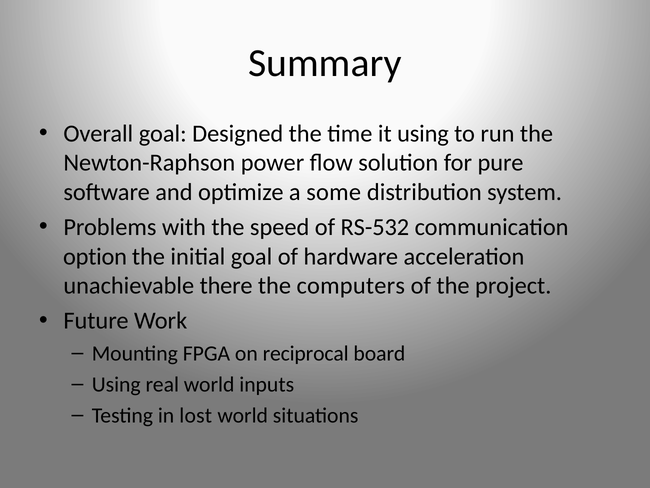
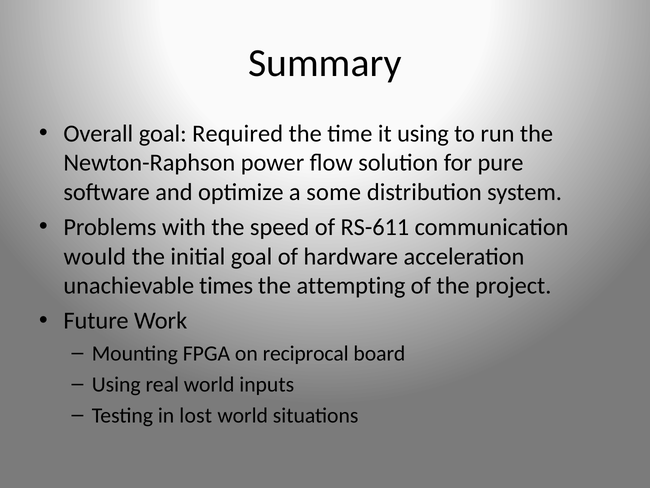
Designed: Designed -> Required (238, 133)
RS-532: RS-532 -> RS-611 (375, 227)
option: option -> would (95, 256)
there: there -> times (226, 286)
computers: computers -> attempting (351, 286)
